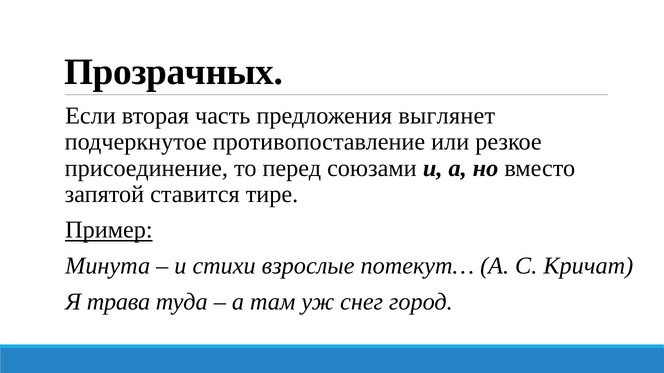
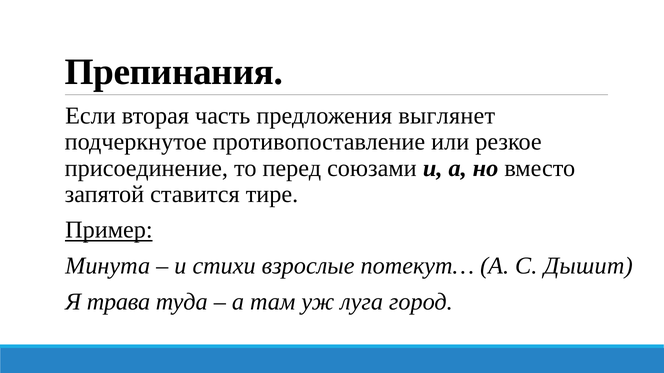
Прозрачных: Прозрачных -> Препинания (174, 72)
Кричат: Кричат -> Дышит (588, 266)
снег: снег -> луга (362, 302)
